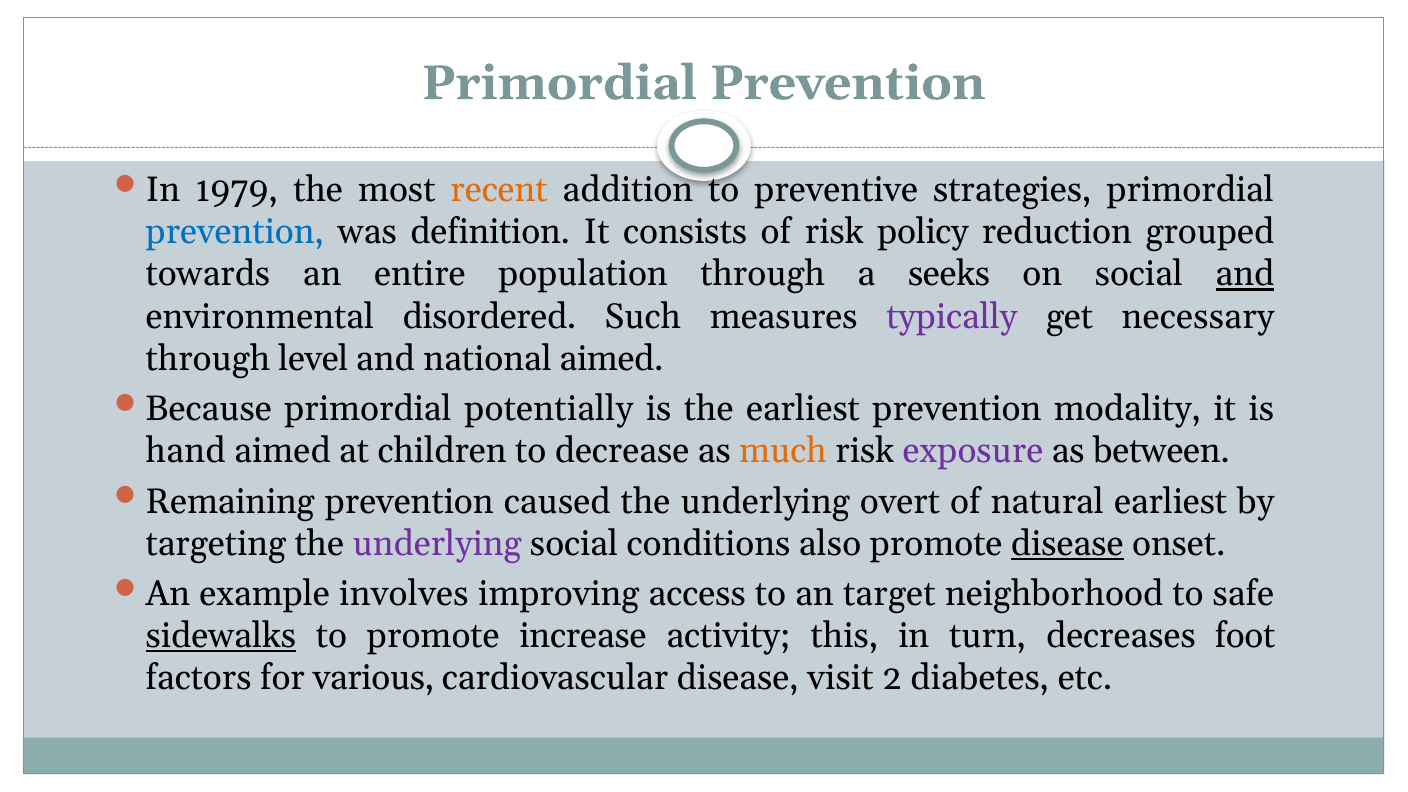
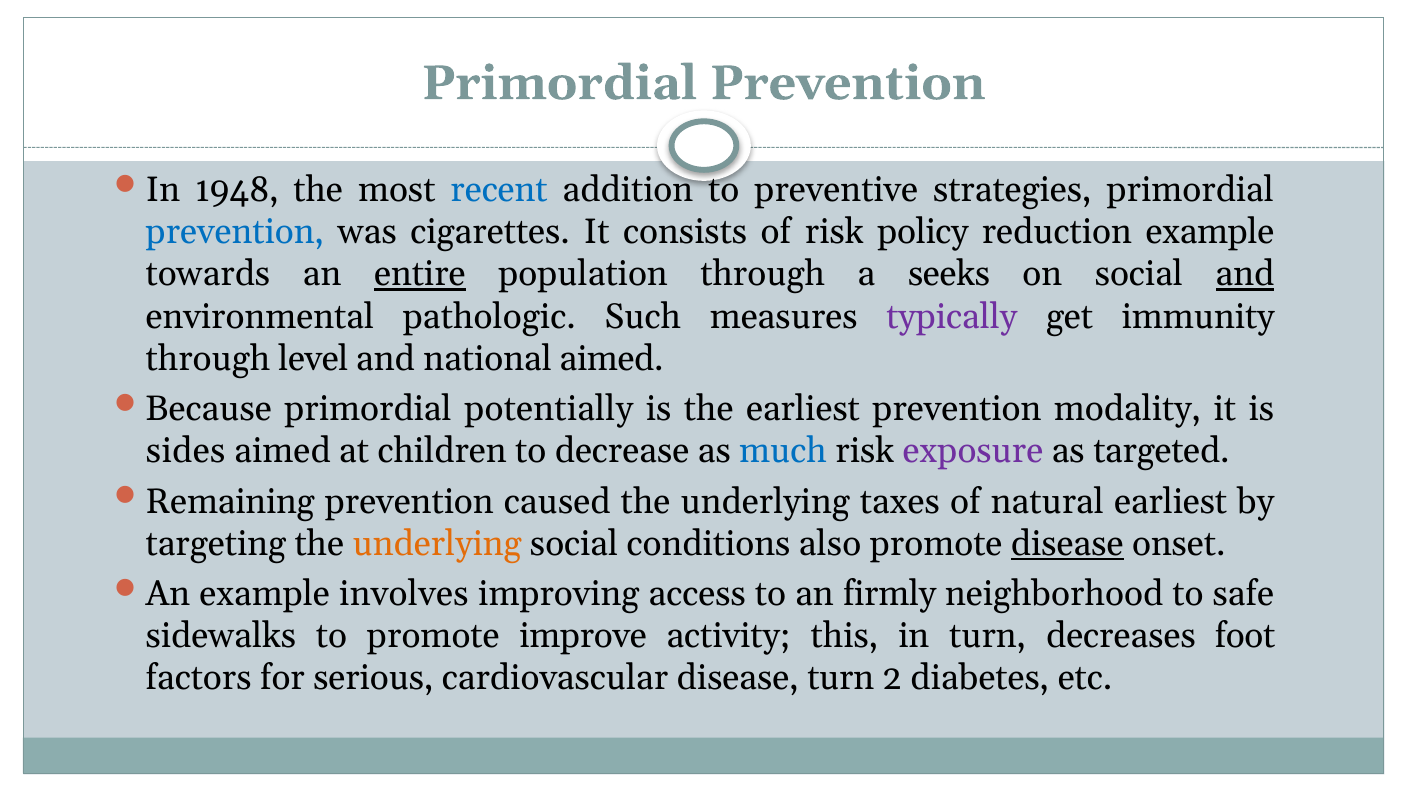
1979: 1979 -> 1948 (237, 190)
recent colour: orange -> blue (499, 190)
definition: definition -> cigarettes (490, 232)
reduction grouped: grouped -> example (1210, 232)
entire underline: none -> present (420, 274)
disordered: disordered -> pathologic (489, 317)
necessary: necessary -> immunity (1198, 317)
hand: hand -> sides (186, 451)
much colour: orange -> blue (783, 451)
between: between -> targeted (1161, 451)
overt: overt -> taxes (900, 501)
underlying colour: purple -> orange (437, 544)
target: target -> firmly (890, 594)
sidewalks underline: present -> none (221, 636)
increase: increase -> improve (583, 636)
various: various -> serious (373, 678)
disease visit: visit -> turn (841, 678)
